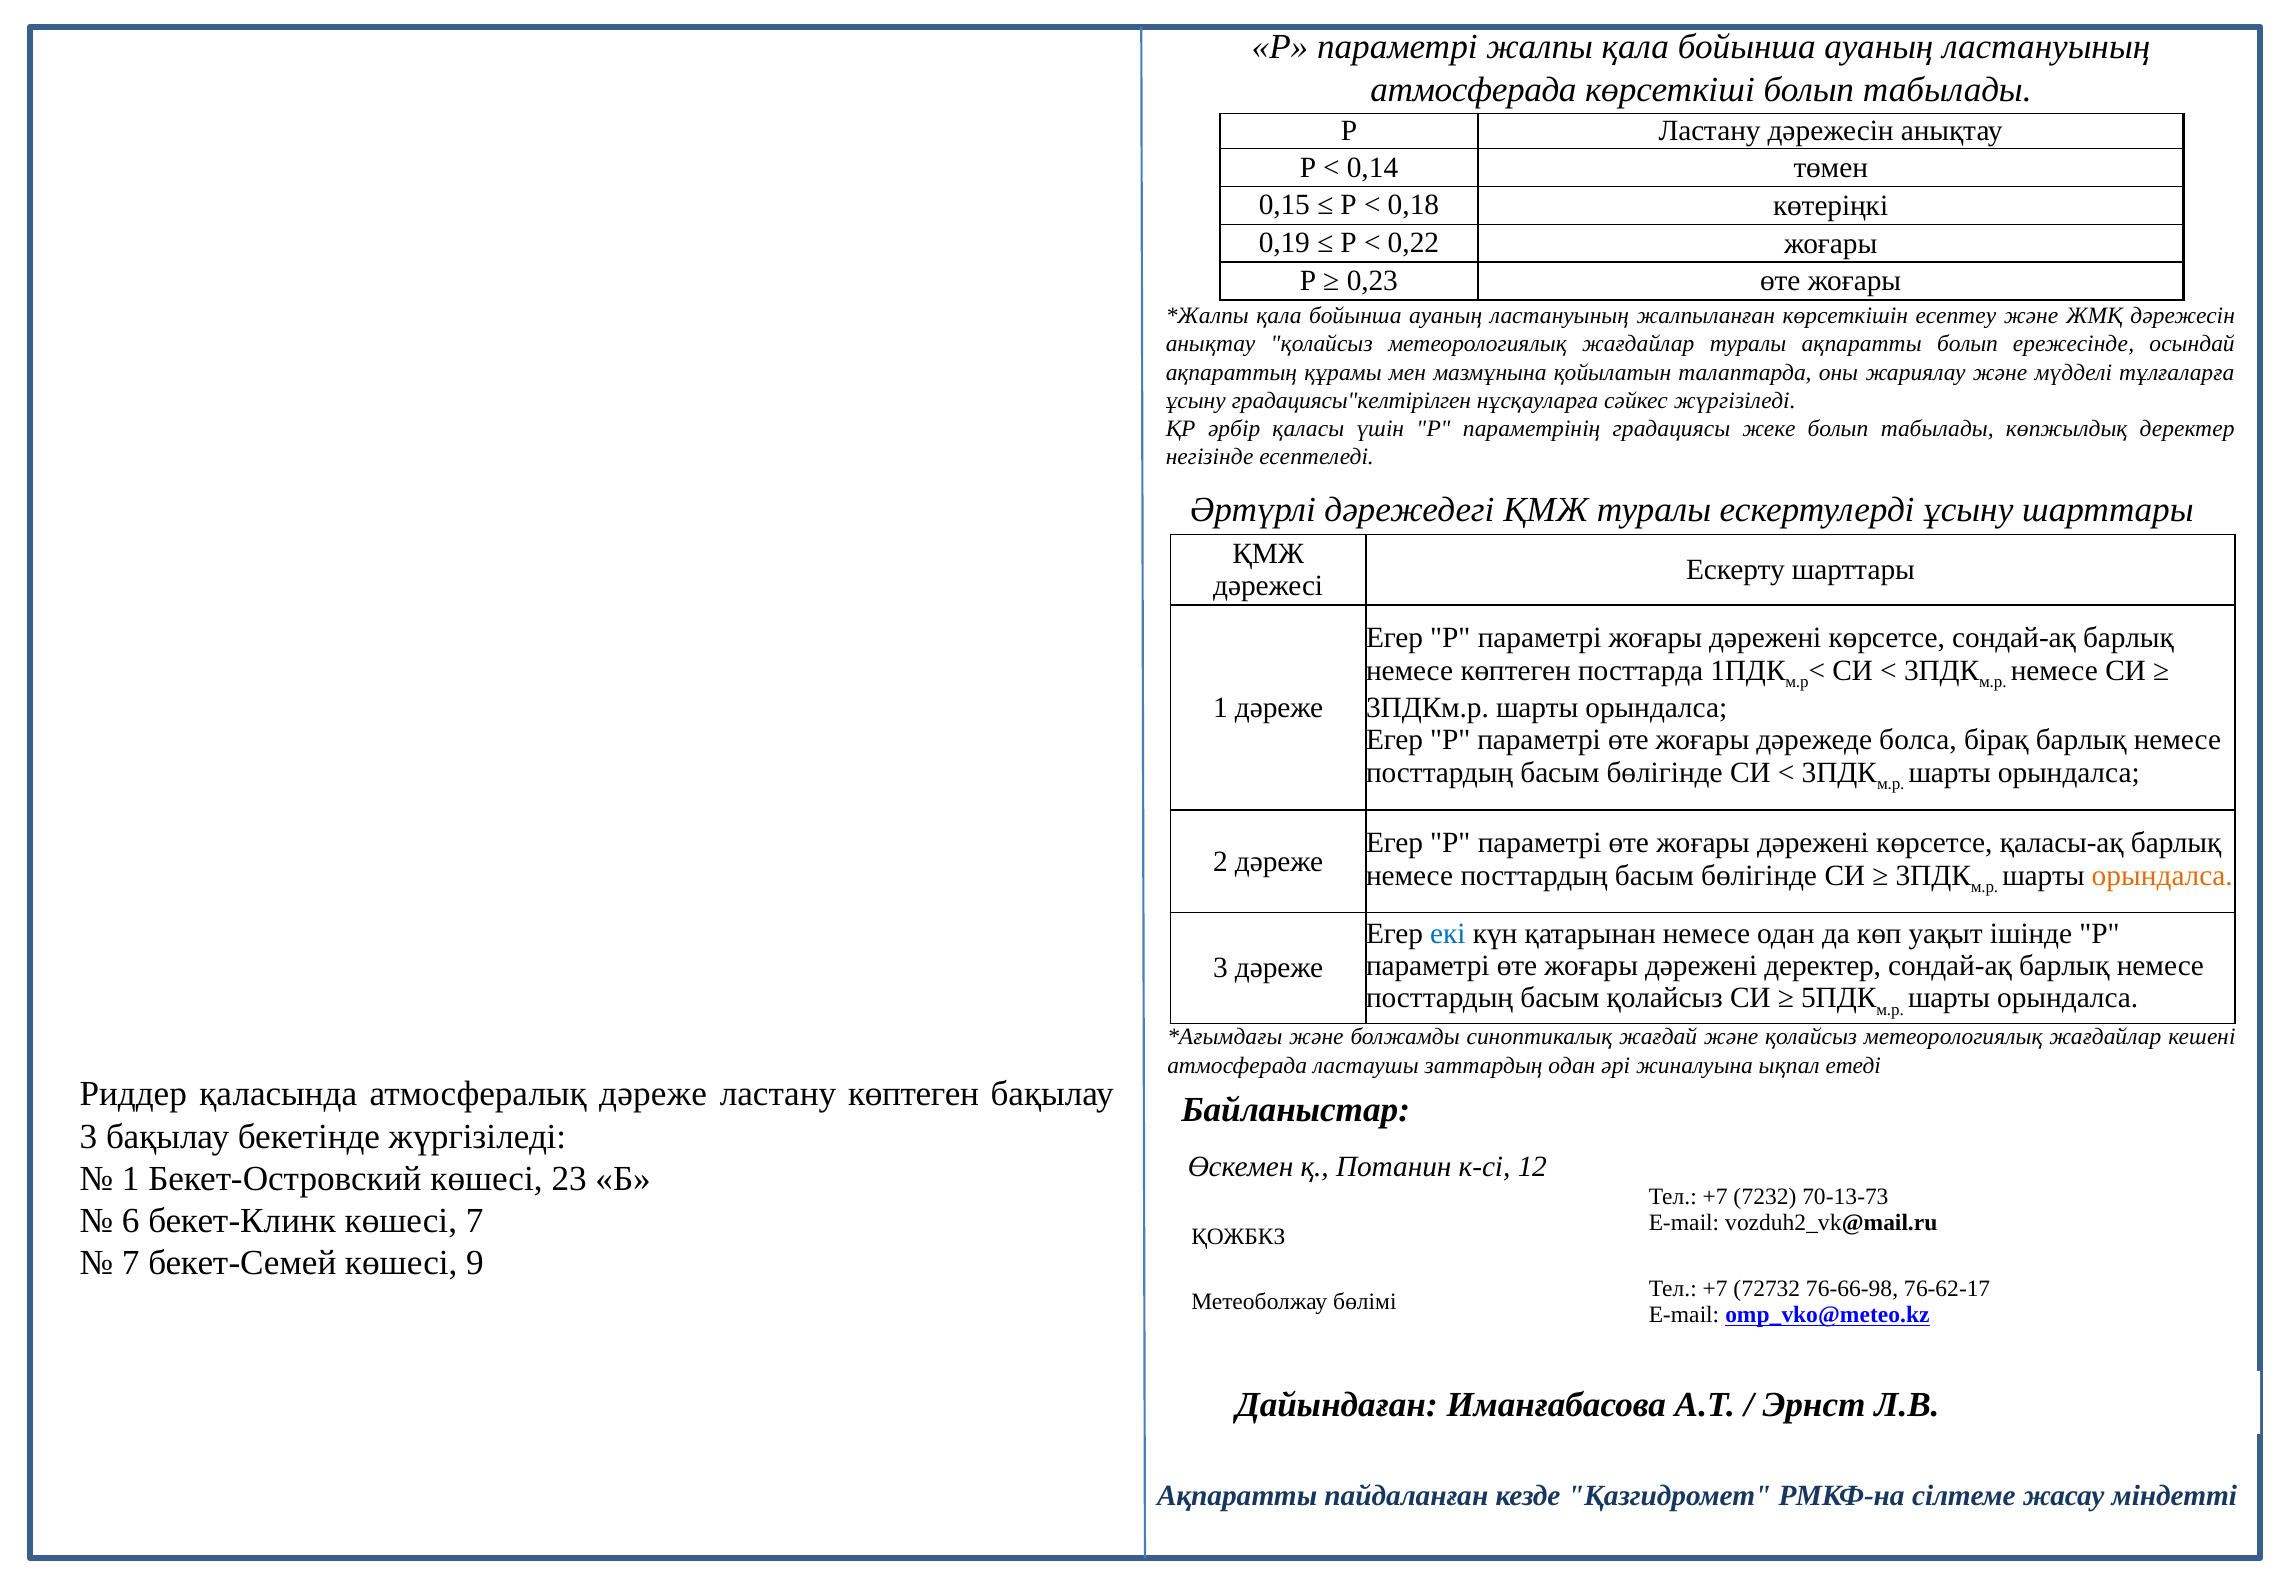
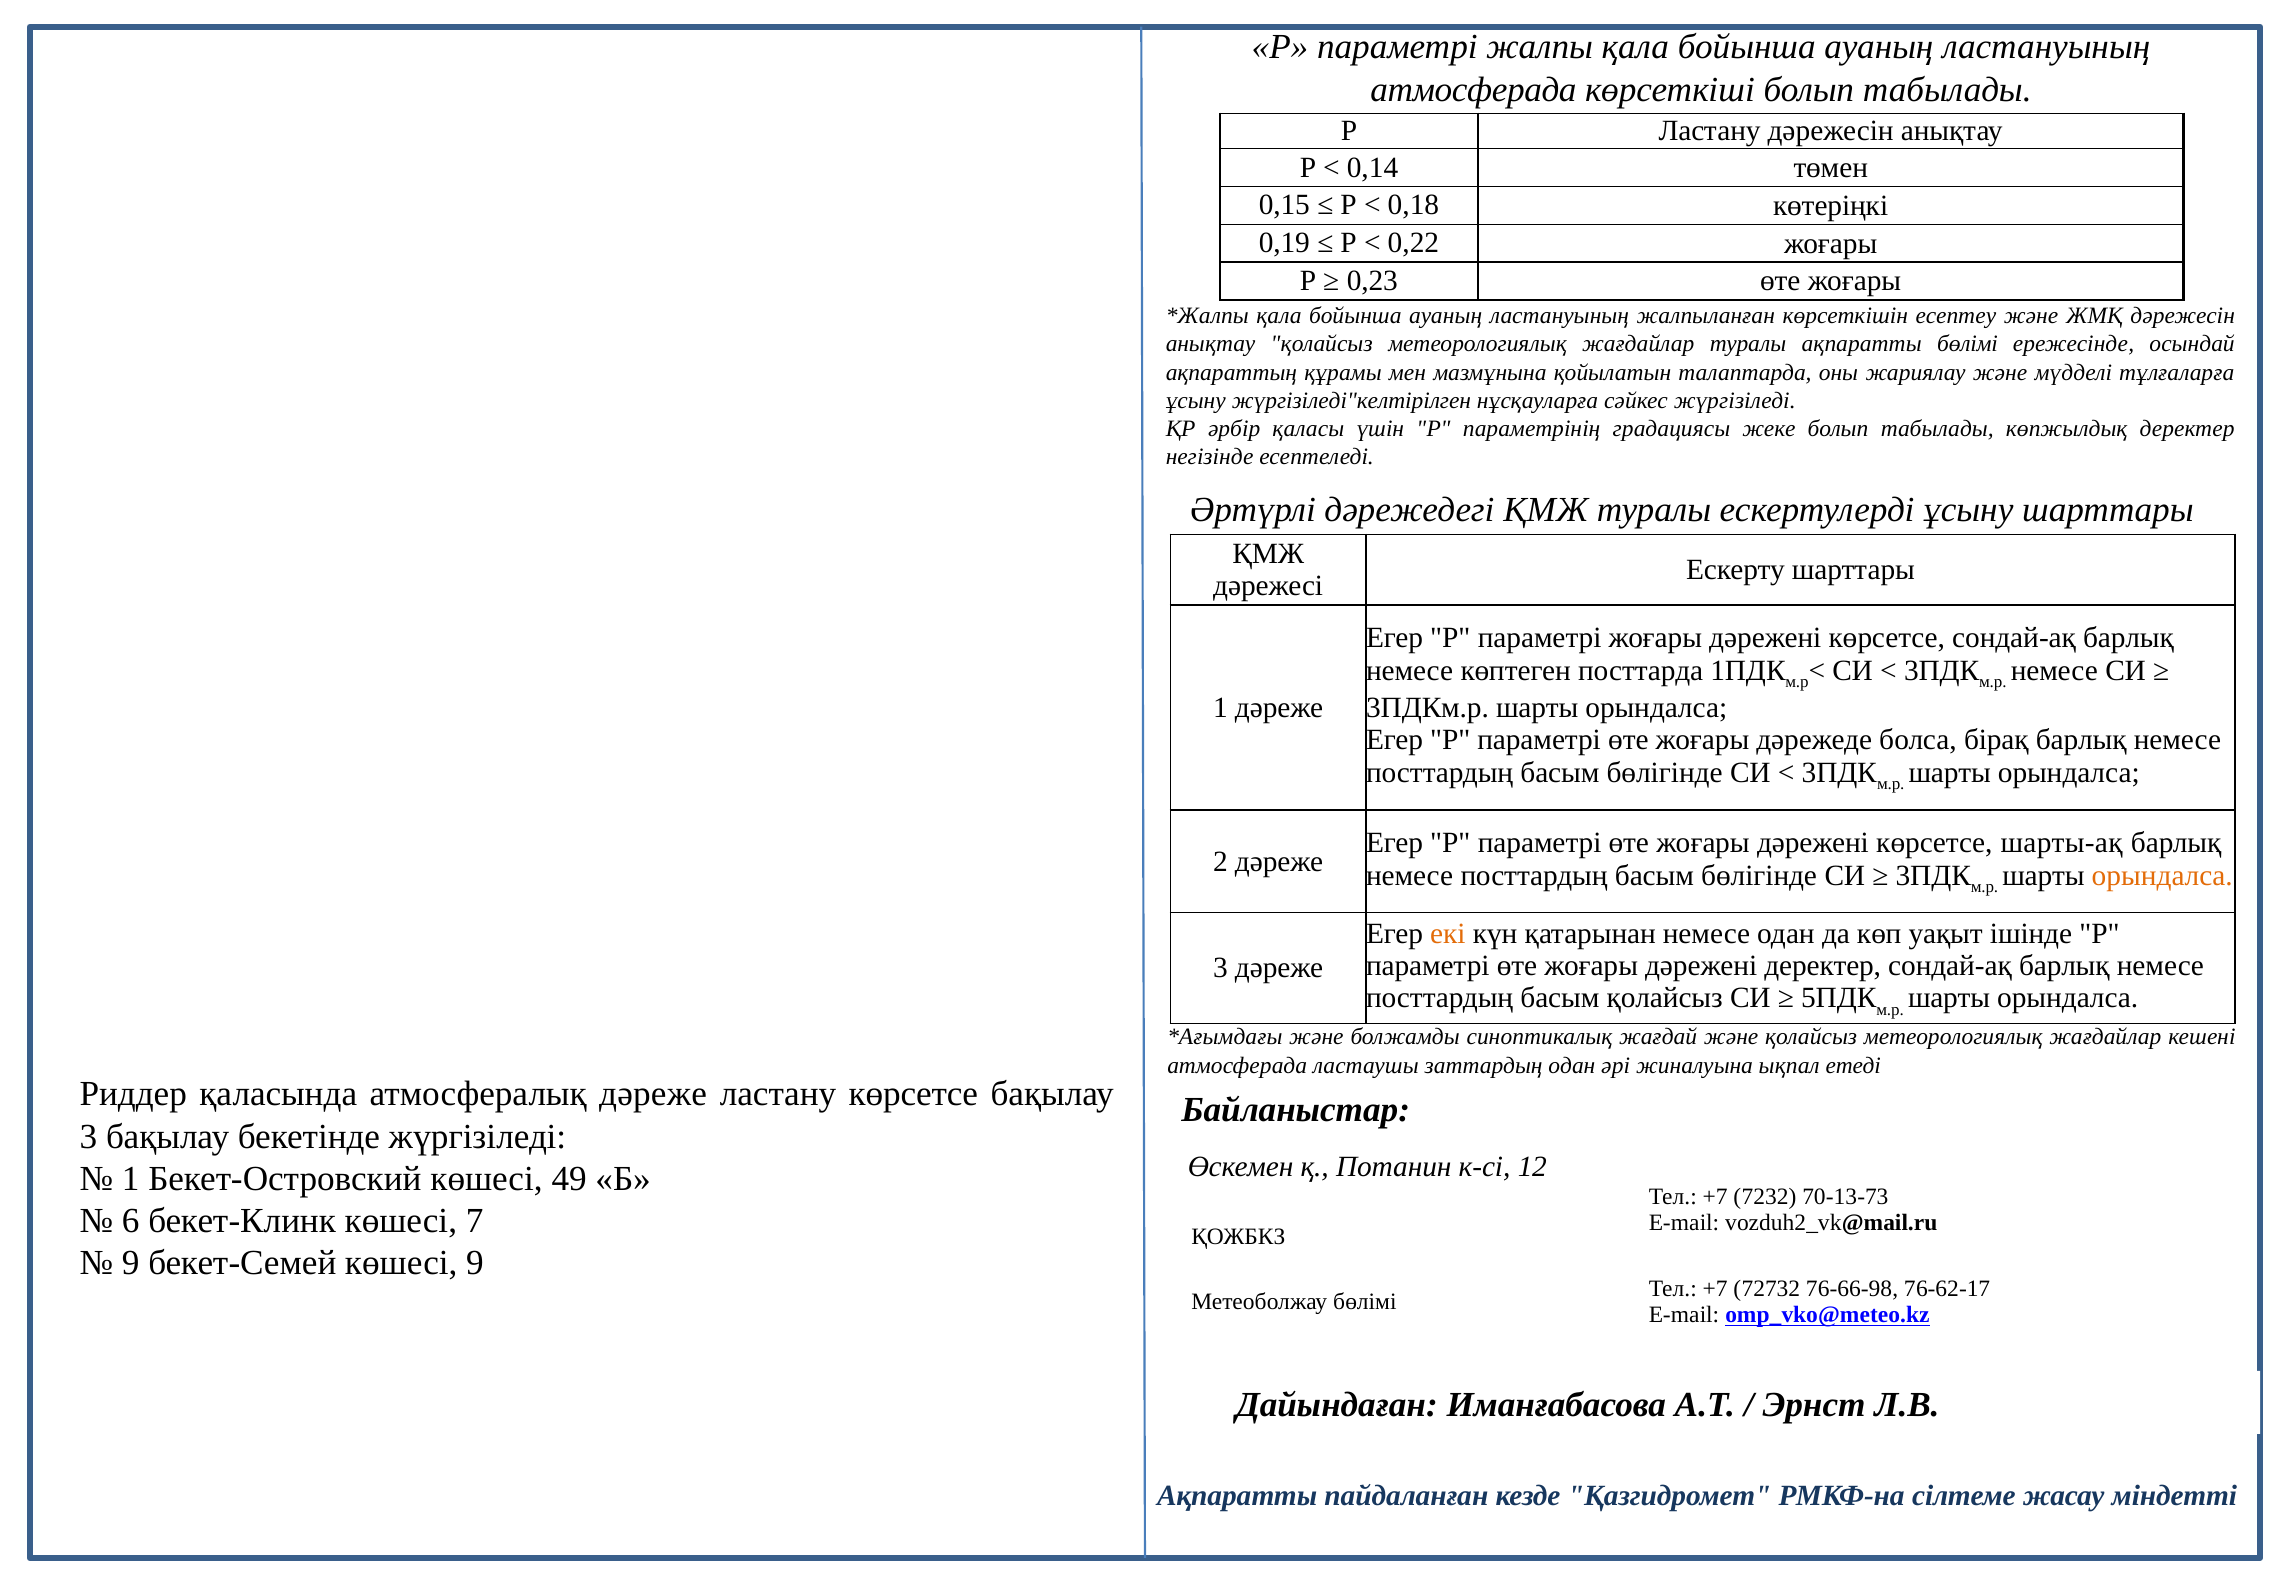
ақпаратты болып: болып -> бөлімі (1968, 344)
градациясы"келтірілген: градациясы"келтірілген -> жүргізіледі"келтірілген (1351, 401)
қаласы-ақ: қаласы-ақ -> шарты-ақ (2062, 843)
екі colour: blue -> orange (1448, 934)
ластану көптеген: көптеген -> көрсетсе (913, 1094)
23: 23 -> 49 (569, 1179)
7: 7 -> 9 (131, 1263)
